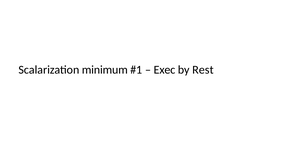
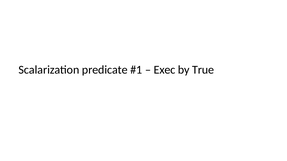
minimum: minimum -> predicate (105, 70)
Rest: Rest -> True (203, 70)
